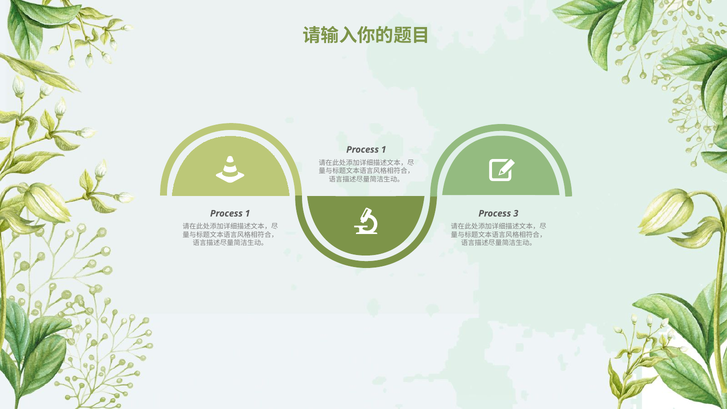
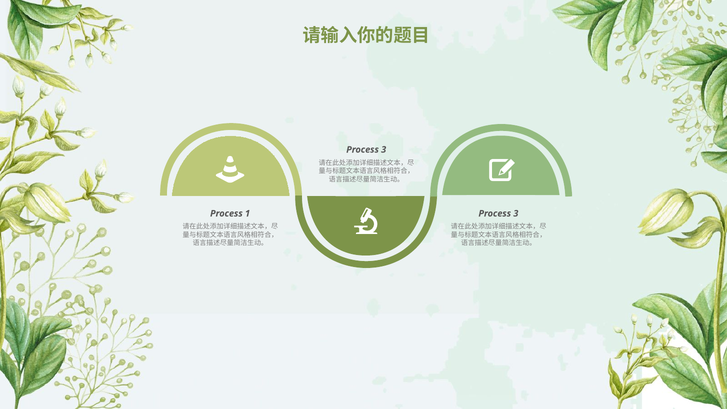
1: 1 -> 3 (384, 150)
